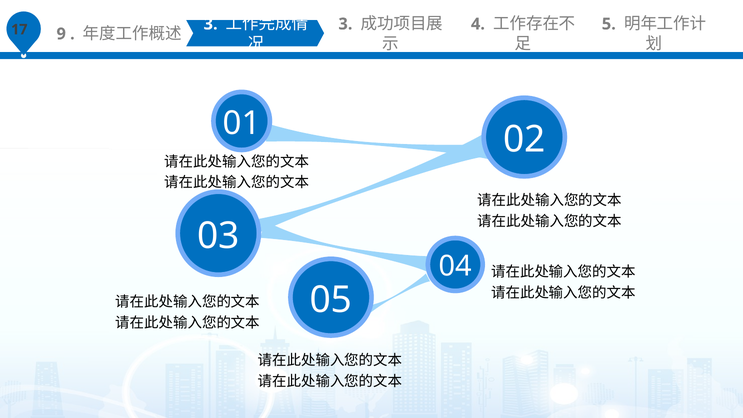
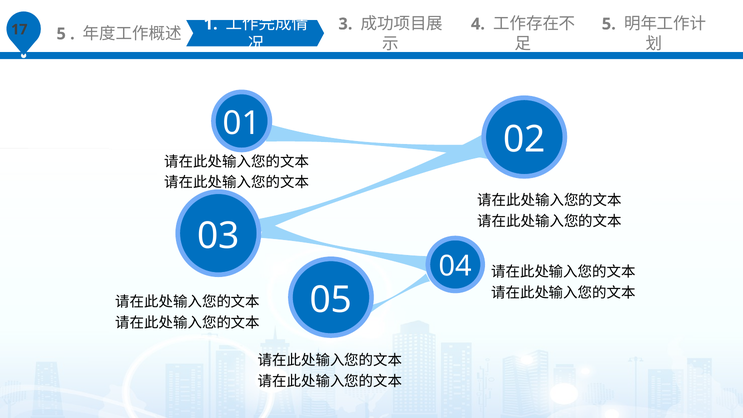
9: 9 -> 5 (61, 34)
3: 3 -> 1 (211, 24)
